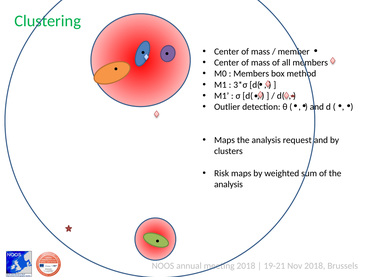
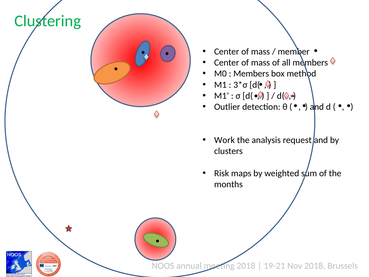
Maps: Maps -> Work (224, 140)
analysis: analysis -> months (228, 184)
